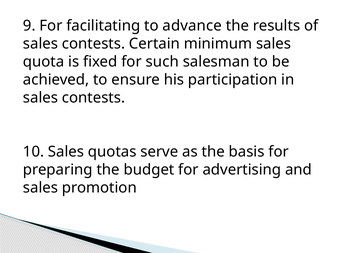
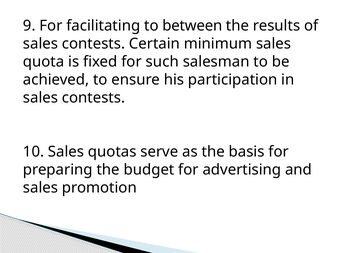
advance: advance -> between (192, 26)
